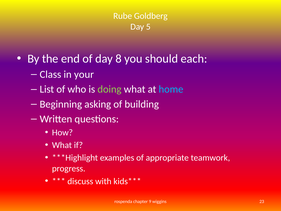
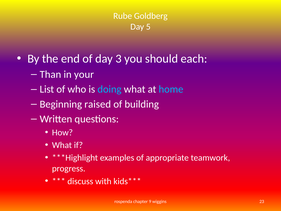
8: 8 -> 3 (119, 59)
Class: Class -> Than (50, 74)
doing colour: light green -> light blue (109, 89)
asking: asking -> raised (98, 104)
